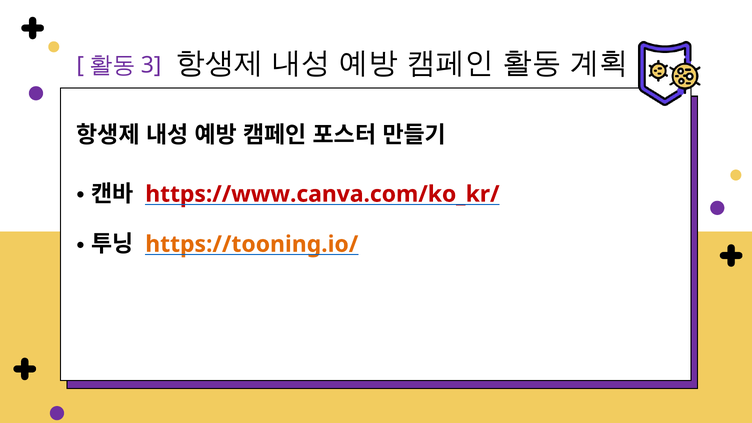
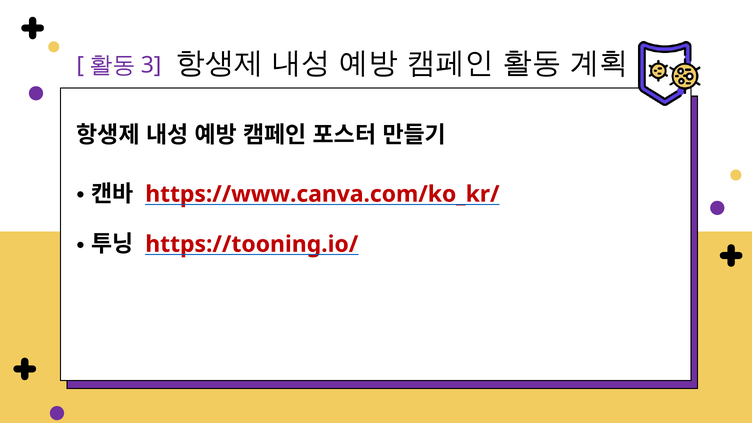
https://tooning.io/ colour: orange -> red (252, 244)
